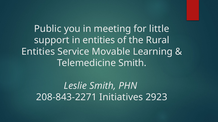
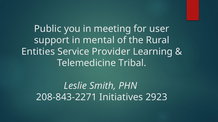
little: little -> user (159, 29)
in entities: entities -> mental (99, 40)
Movable: Movable -> Provider (111, 52)
Telemedicine Smith: Smith -> Tribal (132, 63)
